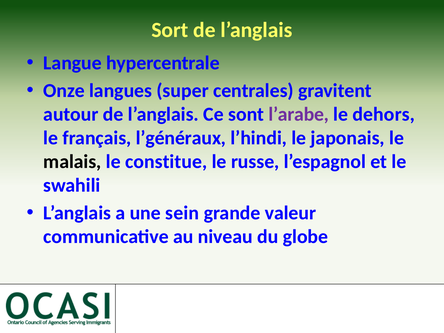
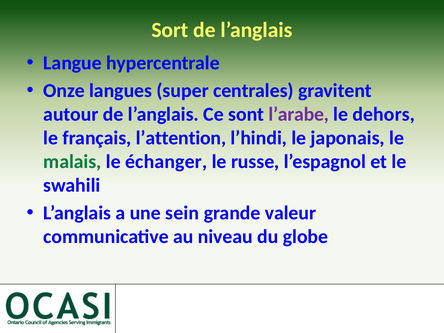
l’généraux: l’généraux -> l’attention (181, 138)
malais colour: black -> green (72, 162)
constitue: constitue -> échanger (166, 162)
